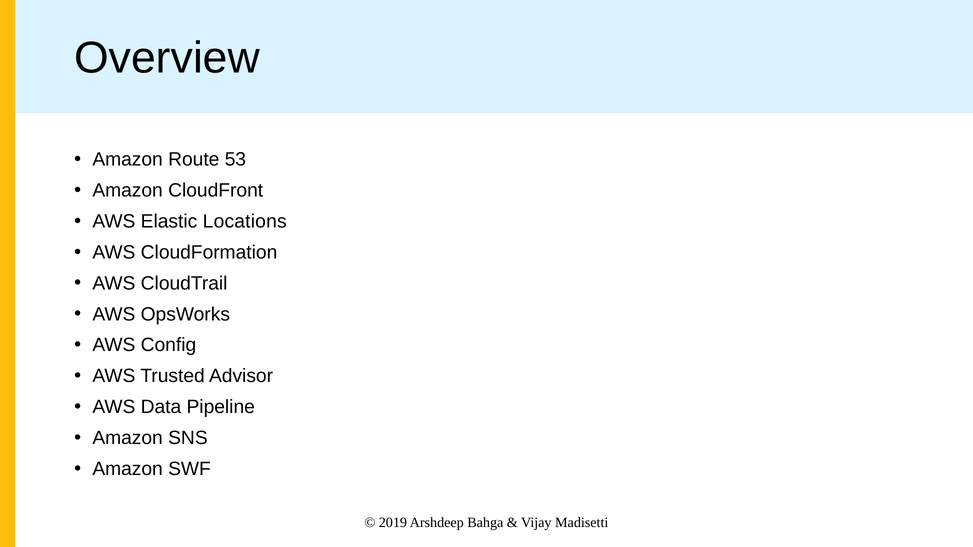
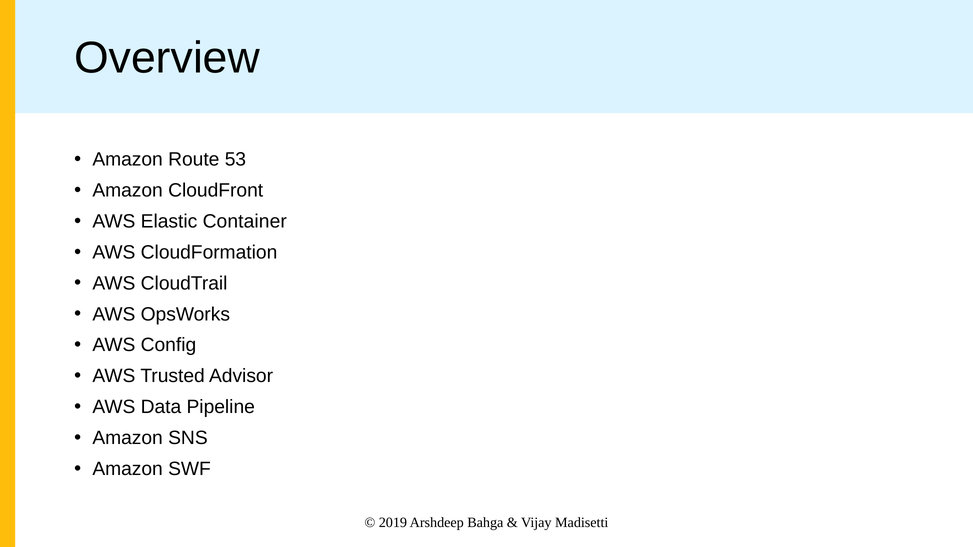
Locations: Locations -> Container (245, 222)
